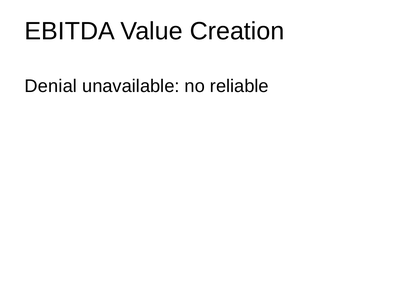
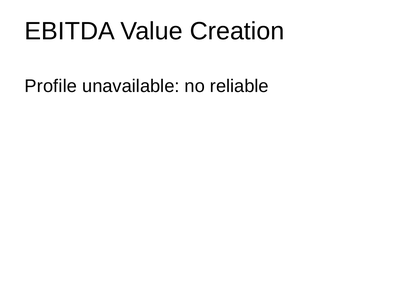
Denial: Denial -> Profile (51, 86)
